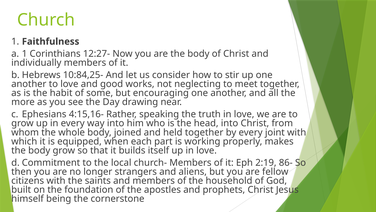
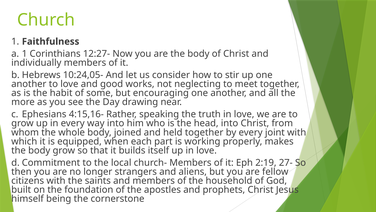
10:84,25-: 10:84,25- -> 10:24,05- (83, 75)
86-: 86- -> 27- (286, 162)
